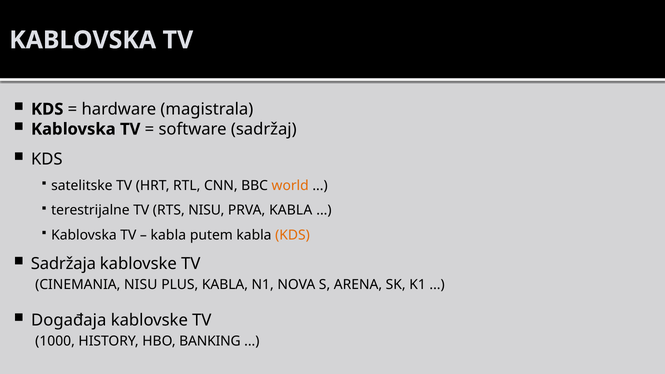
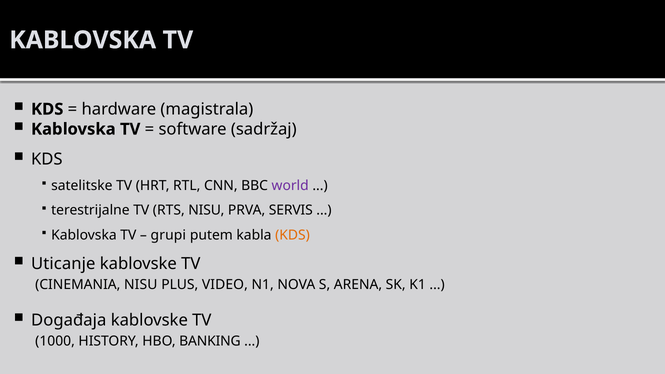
world colour: orange -> purple (290, 185)
PRVA KABLA: KABLA -> SERVIS (291, 210)
kabla: kabla -> grupi (168, 235)
Sadržaja: Sadržaja -> Uticanje (63, 264)
PLUS KABLA: KABLA -> VIDEO (225, 285)
